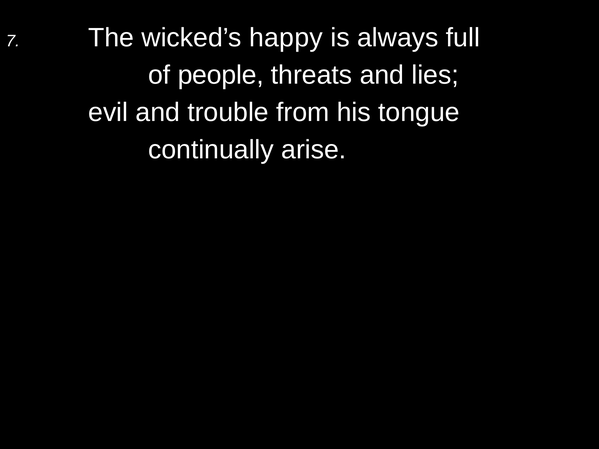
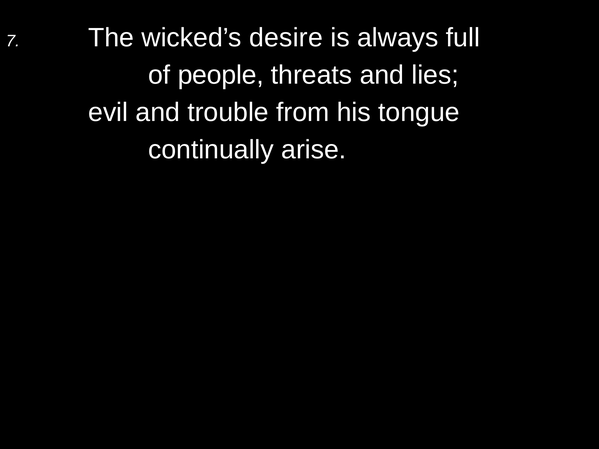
happy: happy -> desire (286, 38)
